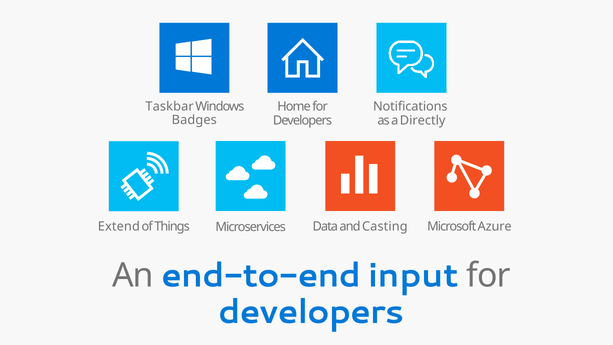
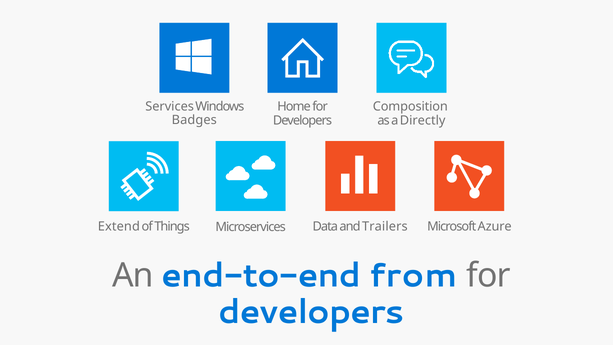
Taskbar: Taskbar -> Services (170, 106)
Notifications: Notifications -> Composition (410, 106)
Casting: Casting -> Trailers (385, 227)
input: input -> from (413, 275)
